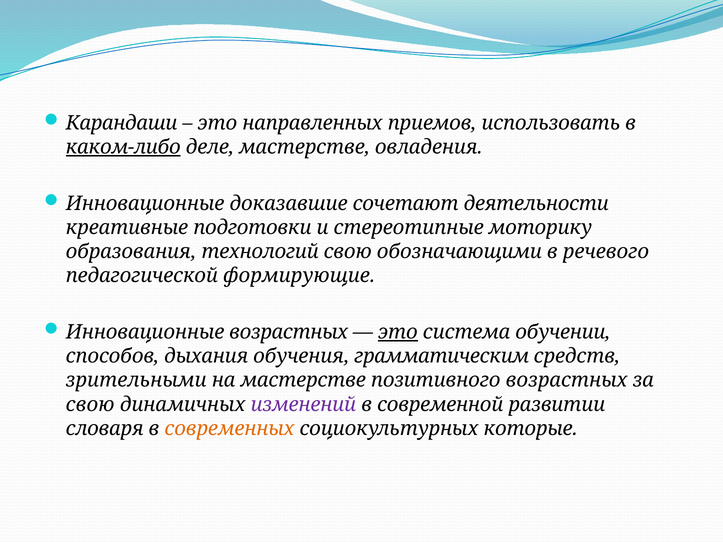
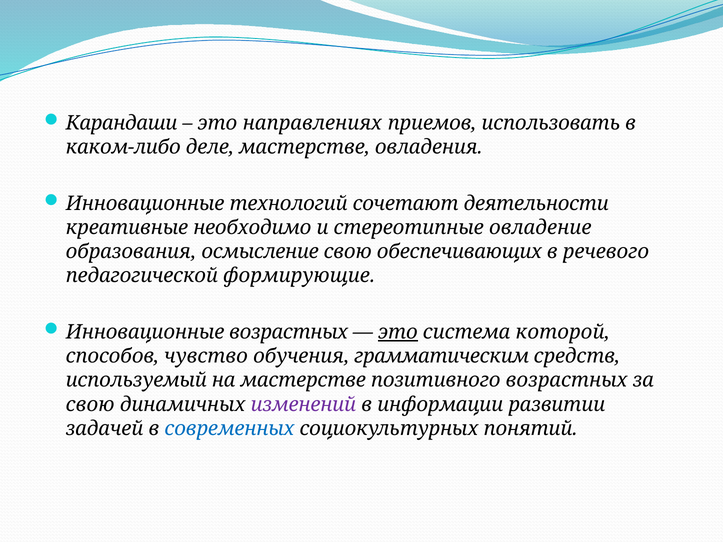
направленных: направленных -> направлениях (312, 123)
каком-либо underline: present -> none (123, 147)
доказавшие: доказавшие -> технологий (289, 203)
подготовки: подготовки -> необходимо (252, 228)
моторику: моторику -> овладение (540, 228)
технологий: технологий -> осмысление (260, 252)
обозначающими: обозначающими -> обеспечивающих (459, 252)
обучении: обучении -> которой (563, 332)
дыхания: дыхания -> чувство (206, 356)
зрительными: зрительными -> используемый (136, 380)
современной: современной -> информации (440, 405)
словаря: словаря -> задачей (105, 429)
современных colour: orange -> blue (230, 429)
которые: которые -> понятий (531, 429)
